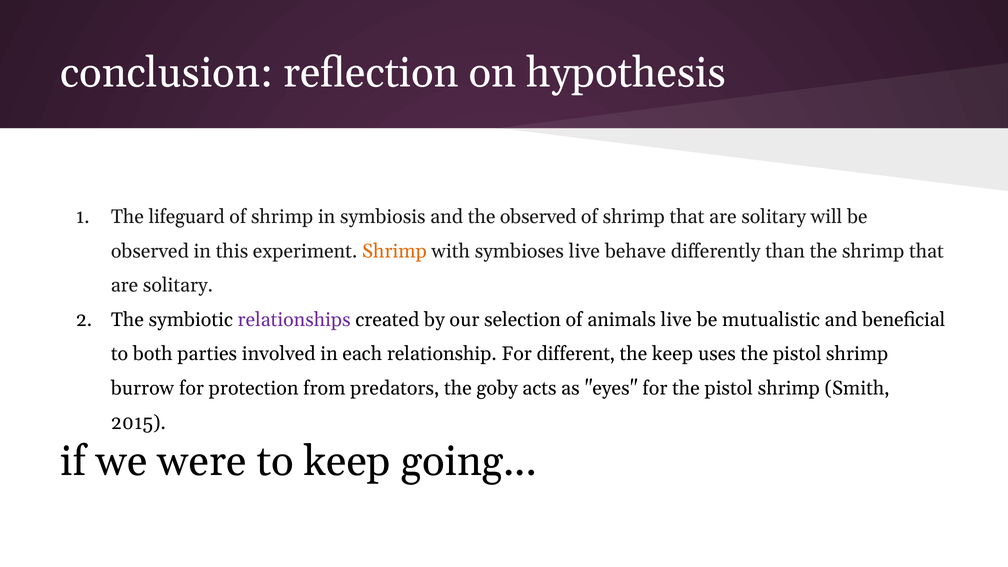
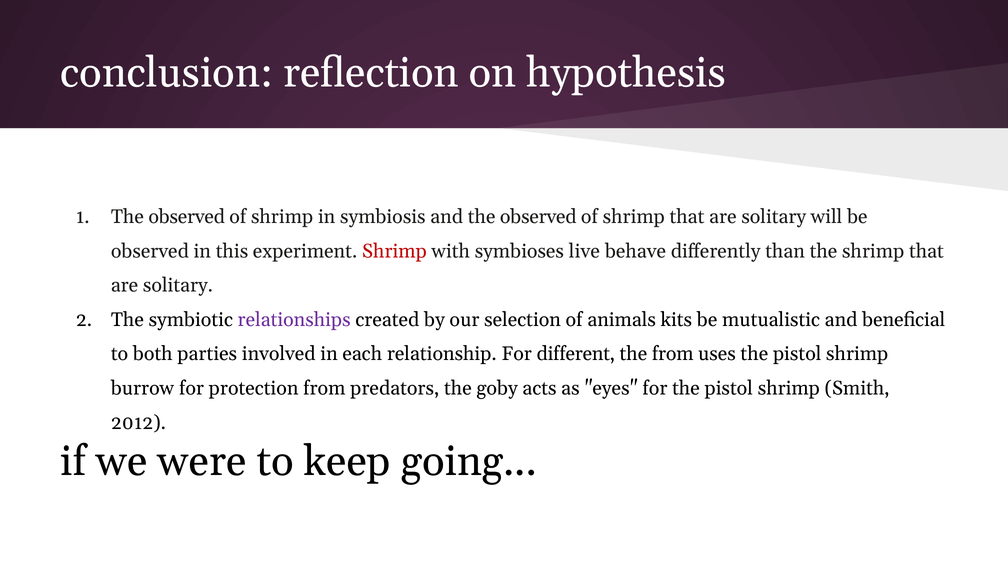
lifeguard: lifeguard -> observed (187, 217)
Shrimp colour: orange -> red (394, 251)
animals live: live -> kits (676, 320)
the keep: keep -> from (673, 354)
2015: 2015 -> 2012 (138, 423)
